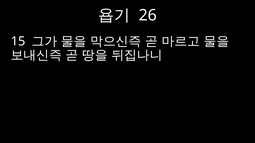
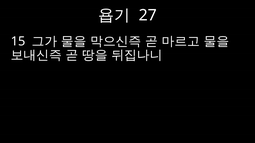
26: 26 -> 27 (148, 15)
